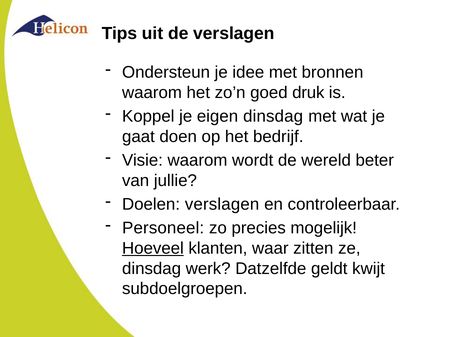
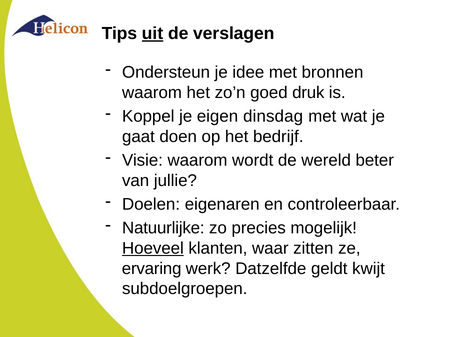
uit underline: none -> present (153, 33)
Doelen verslagen: verslagen -> eigenaren (222, 204)
Personeel: Personeel -> Natuurlijke (163, 228)
dinsdag: dinsdag -> ervaring (152, 268)
